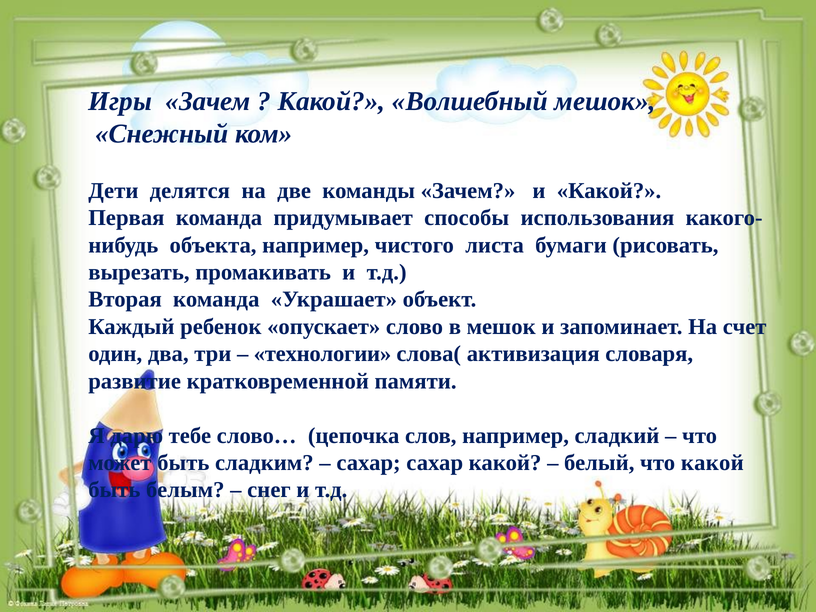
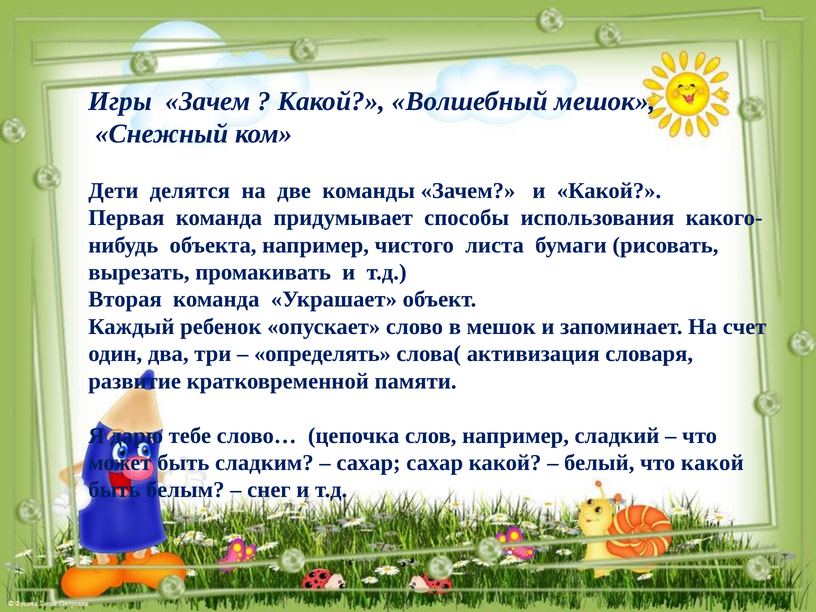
технологии: технологии -> определять (322, 354)
